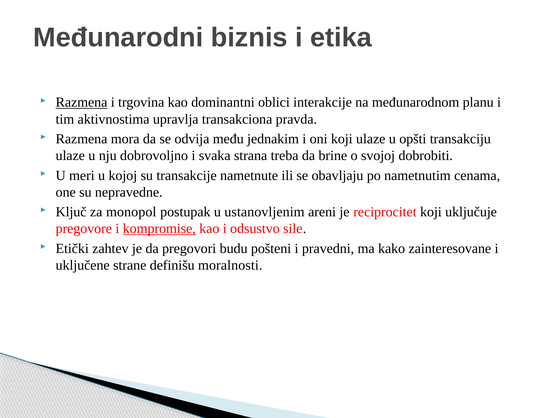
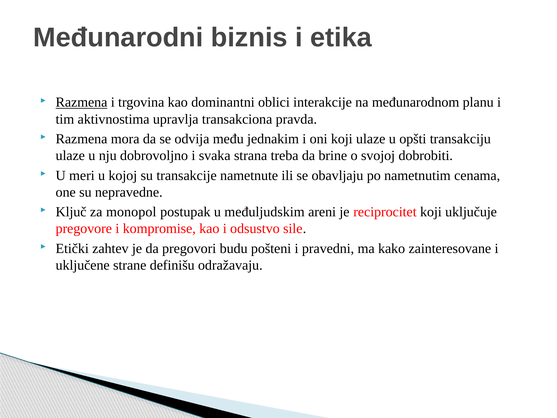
ustanovljenim: ustanovljenim -> međuljudskim (265, 212)
kompromise underline: present -> none (159, 229)
moralnosti: moralnosti -> odražavaju (230, 265)
